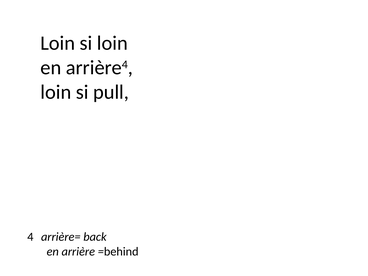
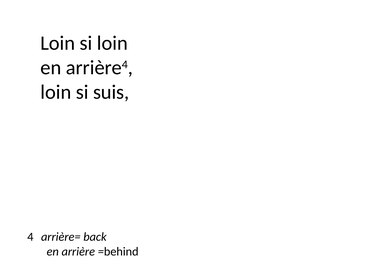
pull: pull -> suis (111, 92)
